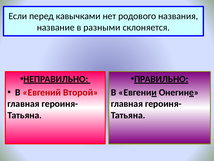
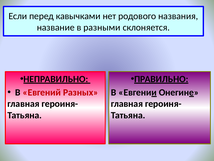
Второй: Второй -> Разных (81, 92)
